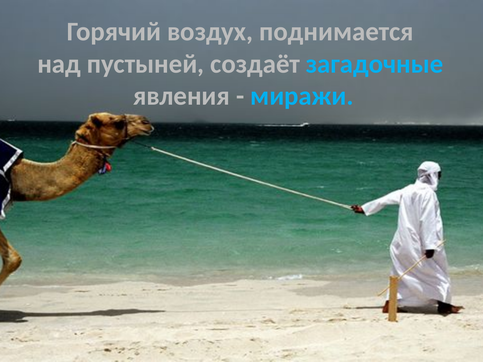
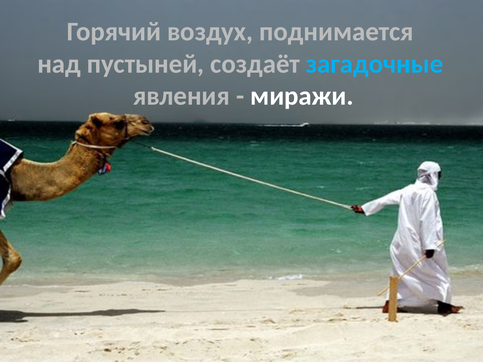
миражи colour: light blue -> white (302, 96)
